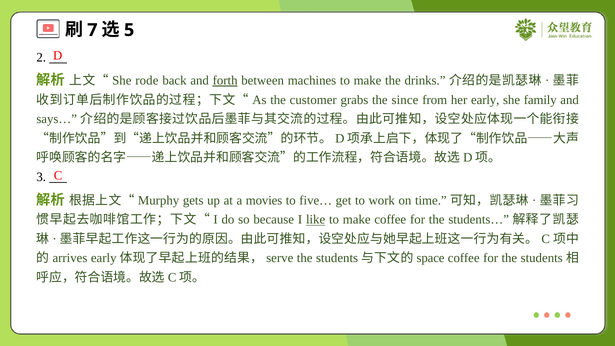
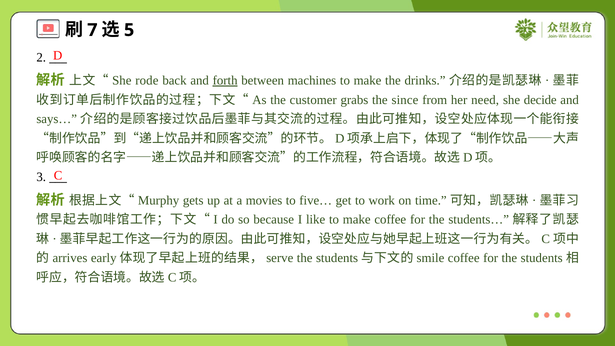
her early: early -> need (485, 100)
family: family -> decide (540, 100)
like underline: present -> none (316, 220)
space: space -> smile (430, 258)
